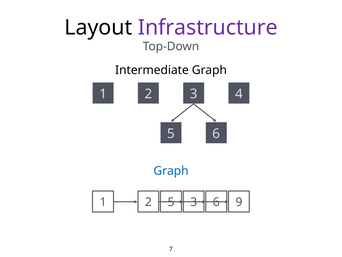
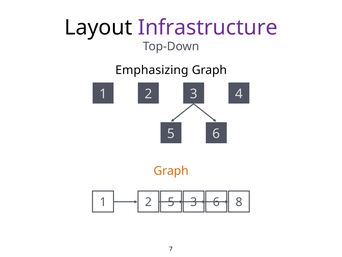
Intermediate: Intermediate -> Emphasizing (152, 70)
Graph colour: blue -> orange (171, 171)
9: 9 -> 8 (239, 202)
